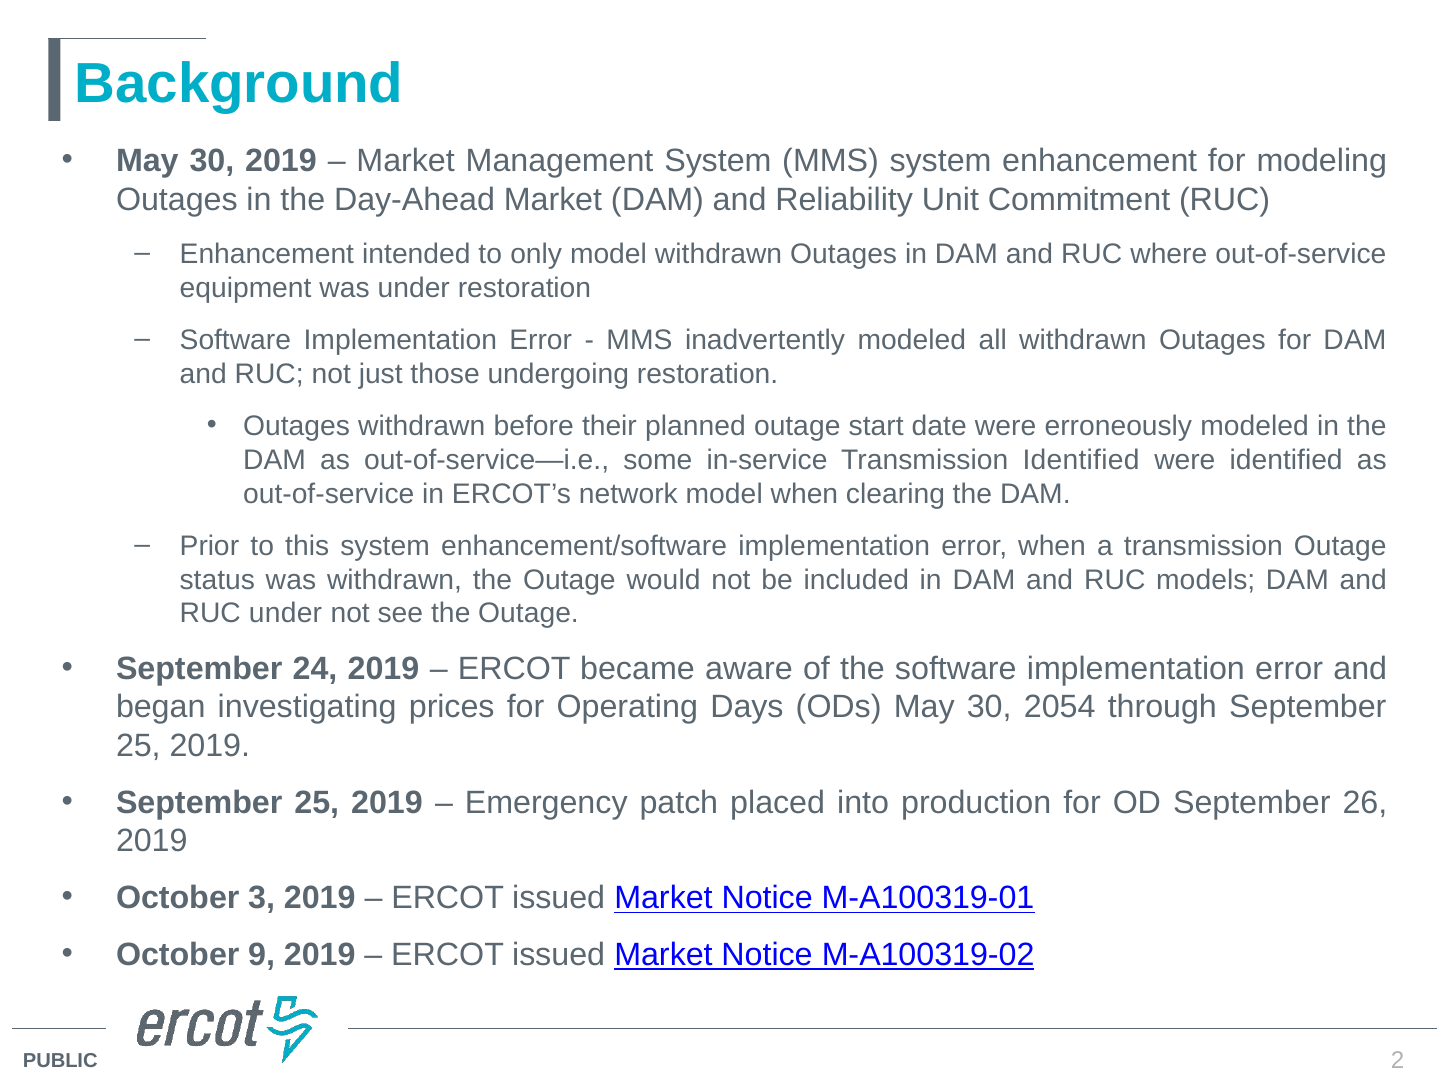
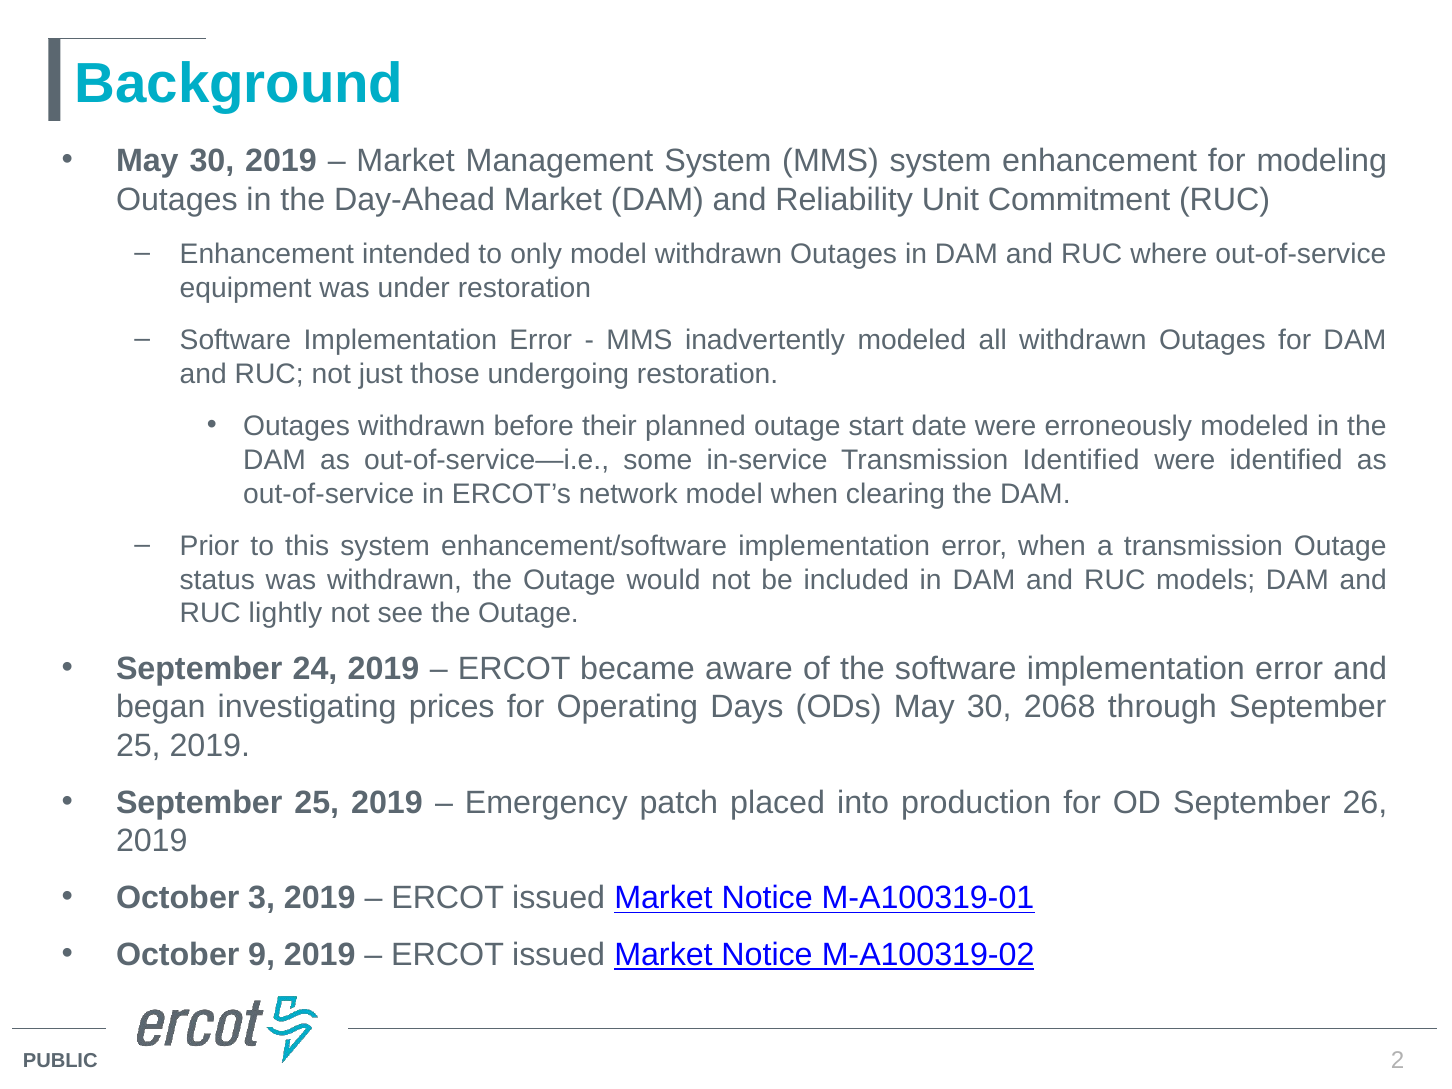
RUC under: under -> lightly (285, 614)
2054: 2054 -> 2068 (1060, 707)
